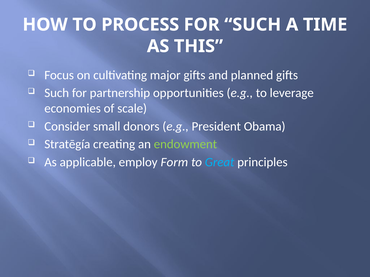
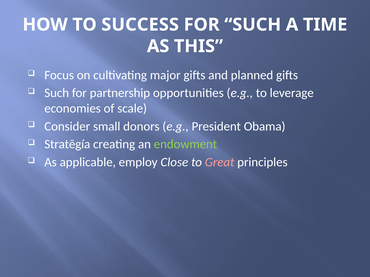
PROCESS: PROCESS -> SUCCESS (140, 25)
Form: Form -> Close (174, 162)
Great colour: light blue -> pink (220, 162)
